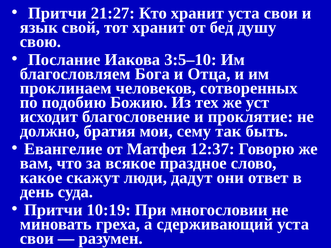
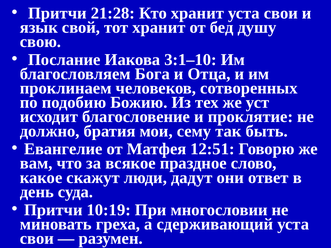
21:27: 21:27 -> 21:28 (113, 13)
3:5–10: 3:5–10 -> 3:1–10 (191, 60)
12:37: 12:37 -> 12:51 (212, 149)
